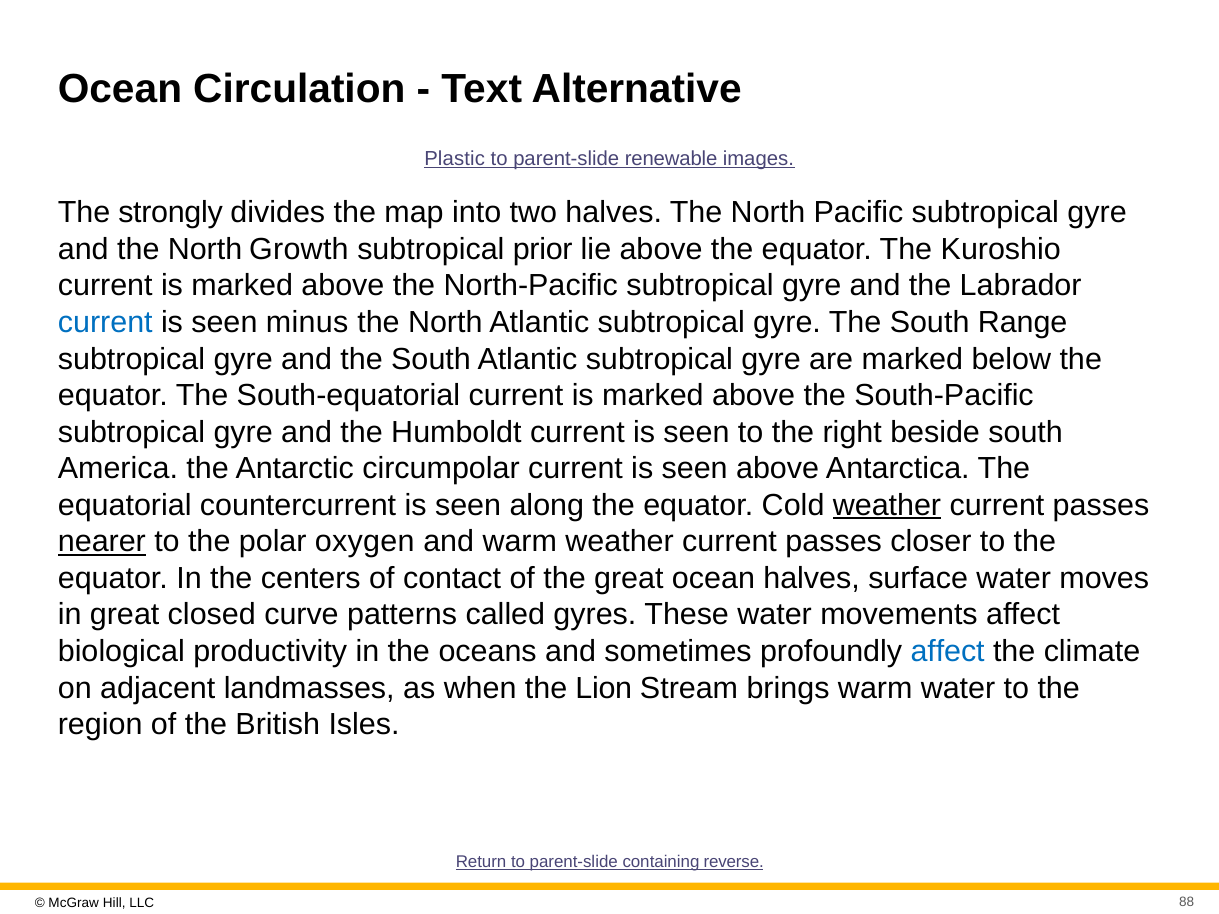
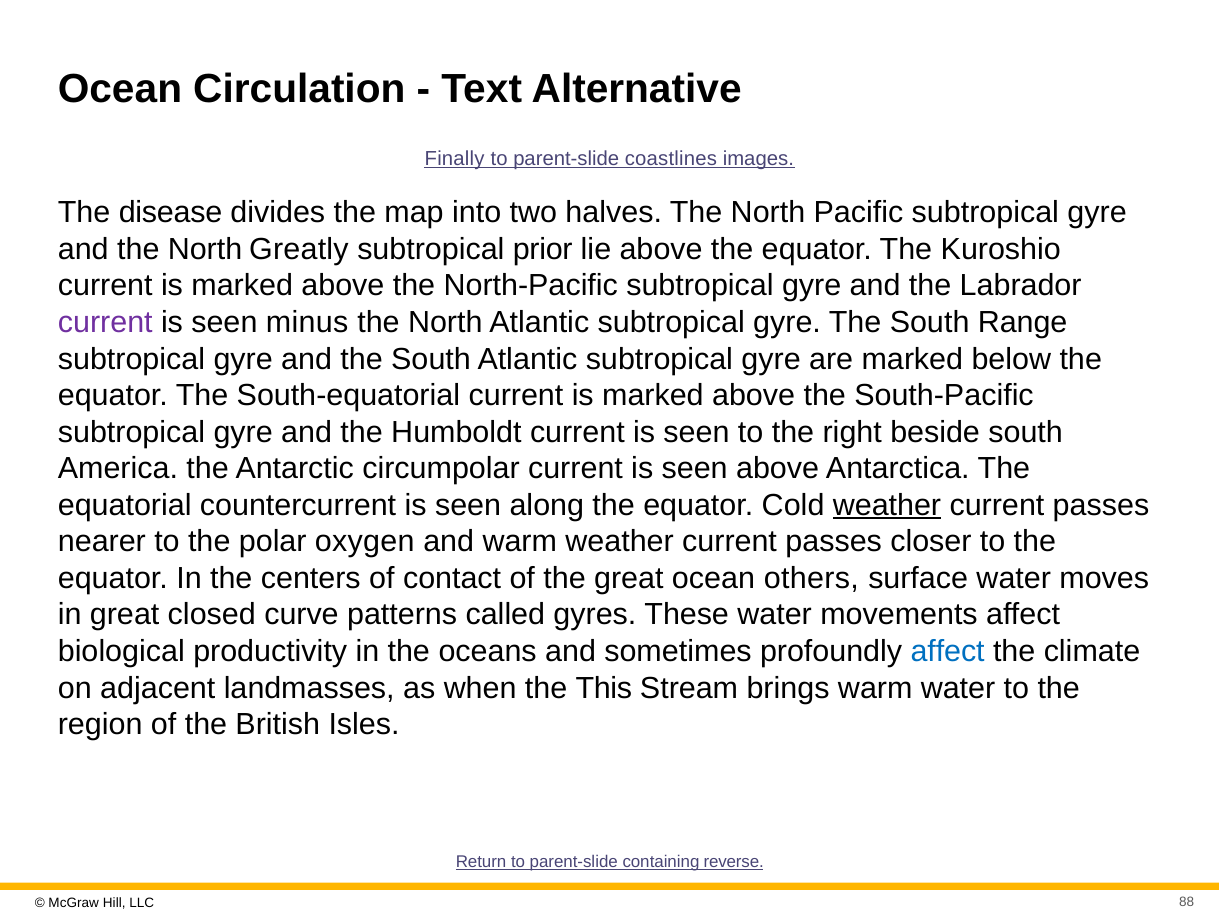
Plastic: Plastic -> Finally (455, 159)
renewable: renewable -> coastlines (671, 159)
strongly: strongly -> disease (171, 213)
Growth: Growth -> Greatly (299, 249)
current colour: blue -> purple (105, 322)
nearer underline: present -> none (102, 542)
ocean halves: halves -> others (811, 578)
Lion: Lion -> This (604, 688)
